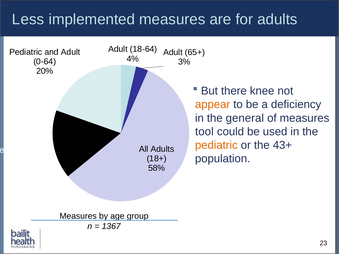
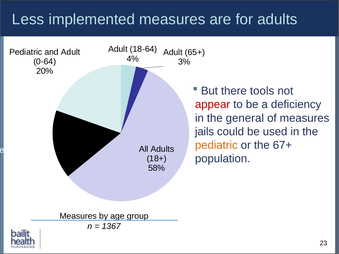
knee: knee -> tools (262, 91)
appear colour: orange -> red (213, 105)
tool: tool -> jails (204, 132)
43+: 43+ -> 67+ (282, 145)
